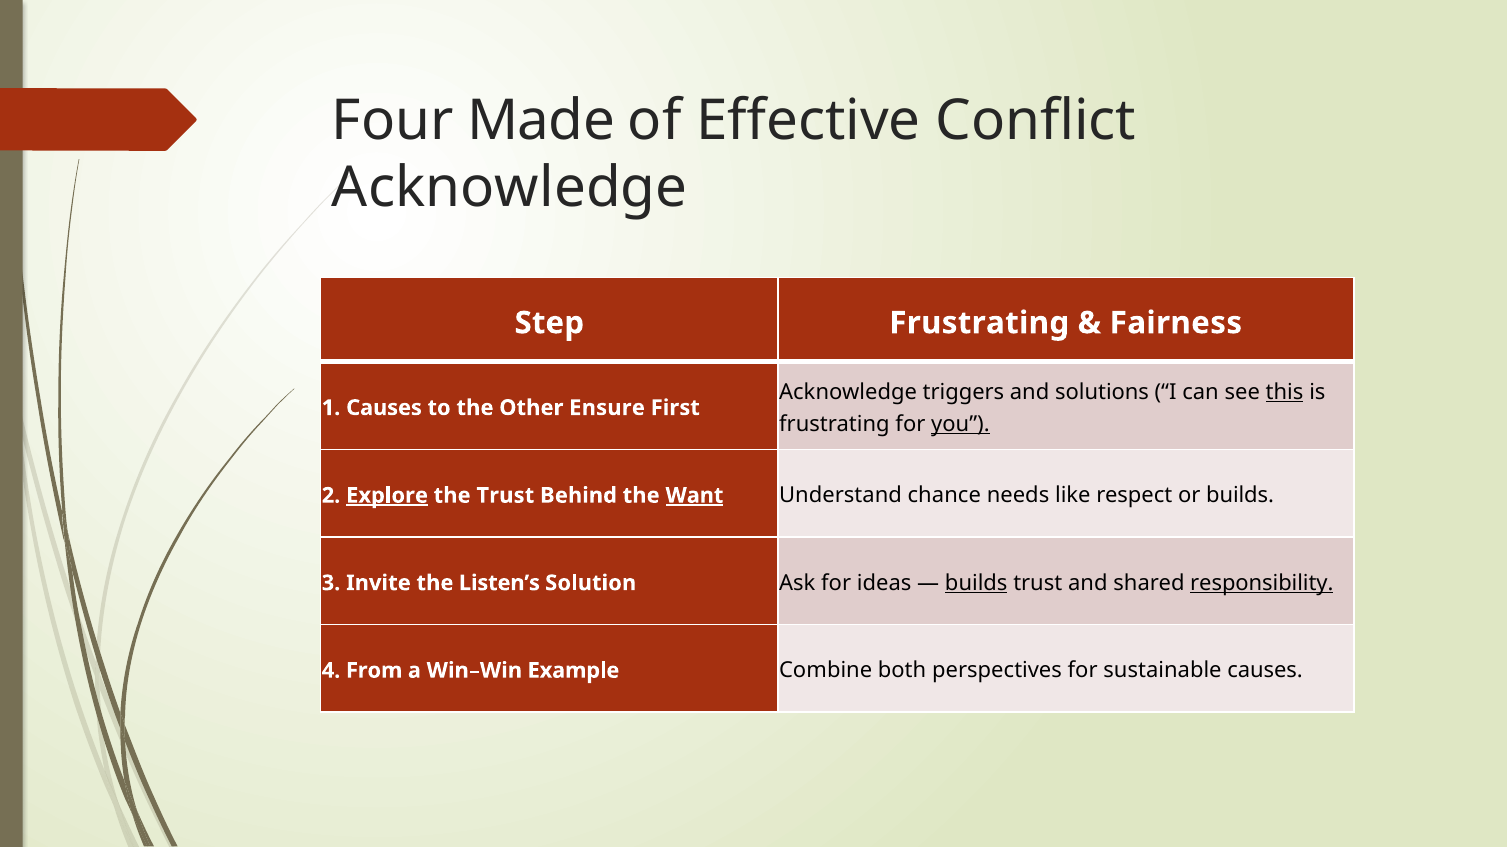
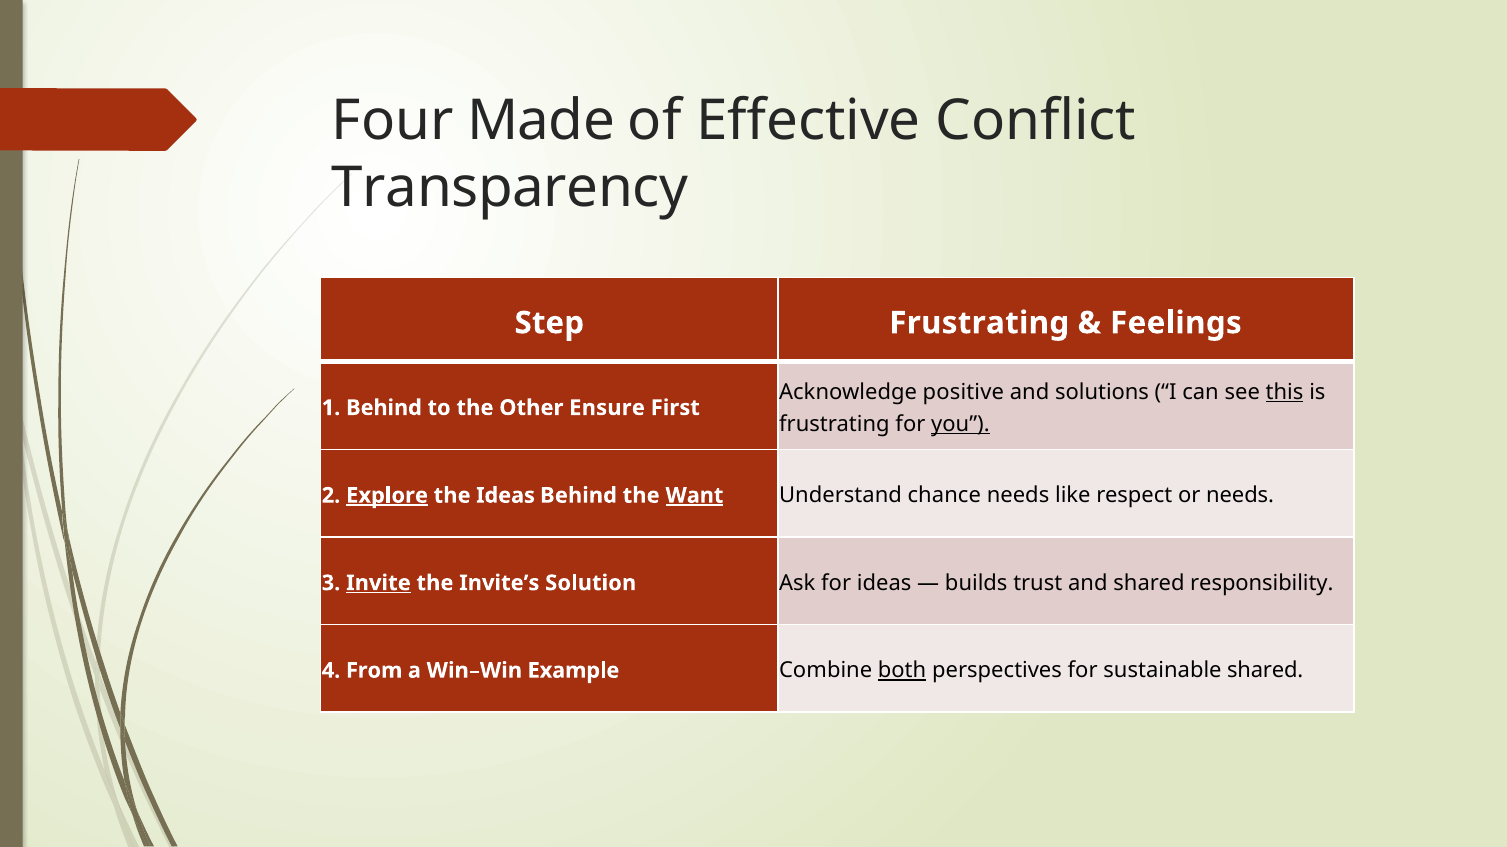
Acknowledge: Acknowledge -> Transparency (510, 188)
Fairness: Fairness -> Feelings (1176, 323)
triggers: triggers -> positive (963, 392)
1 Causes: Causes -> Behind (384, 408)
the Trust: Trust -> Ideas (505, 496)
or builds: builds -> needs (1240, 496)
Invite underline: none -> present (378, 583)
Listen’s: Listen’s -> Invite’s (499, 583)
builds underline: present -> none (976, 583)
responsibility underline: present -> none (1262, 583)
both underline: none -> present (902, 671)
sustainable causes: causes -> shared (1265, 671)
